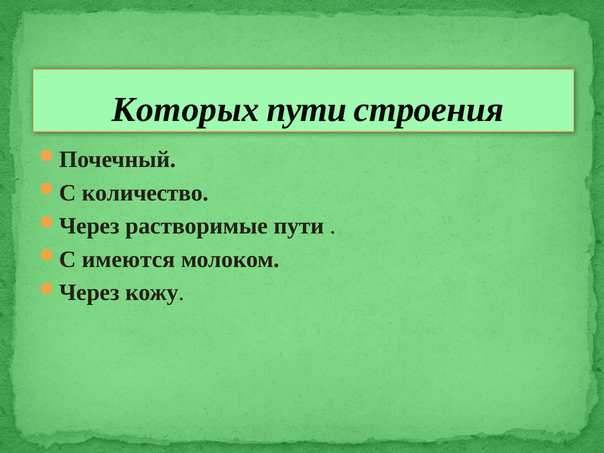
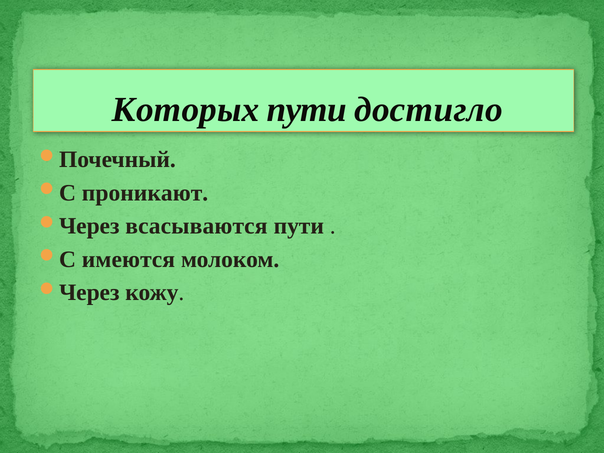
строения: строения -> достигло (429, 110)
количество: количество -> проникают (145, 193)
растворимые: растворимые -> всасываются (196, 226)
